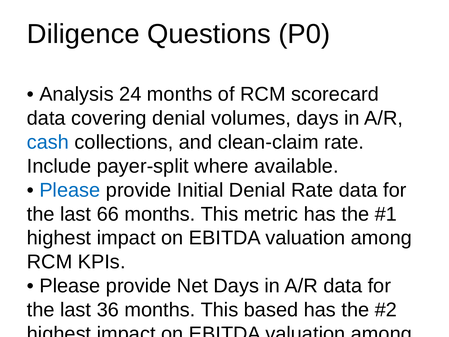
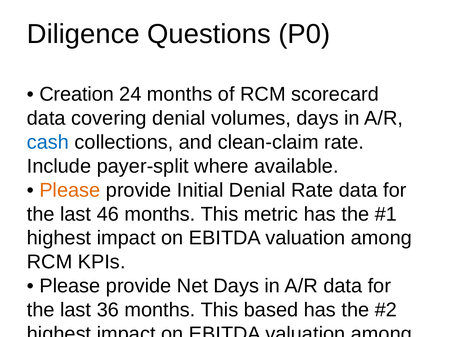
Analysis: Analysis -> Creation (77, 94)
Please colour: blue -> orange (70, 190)
66: 66 -> 46 (108, 214)
